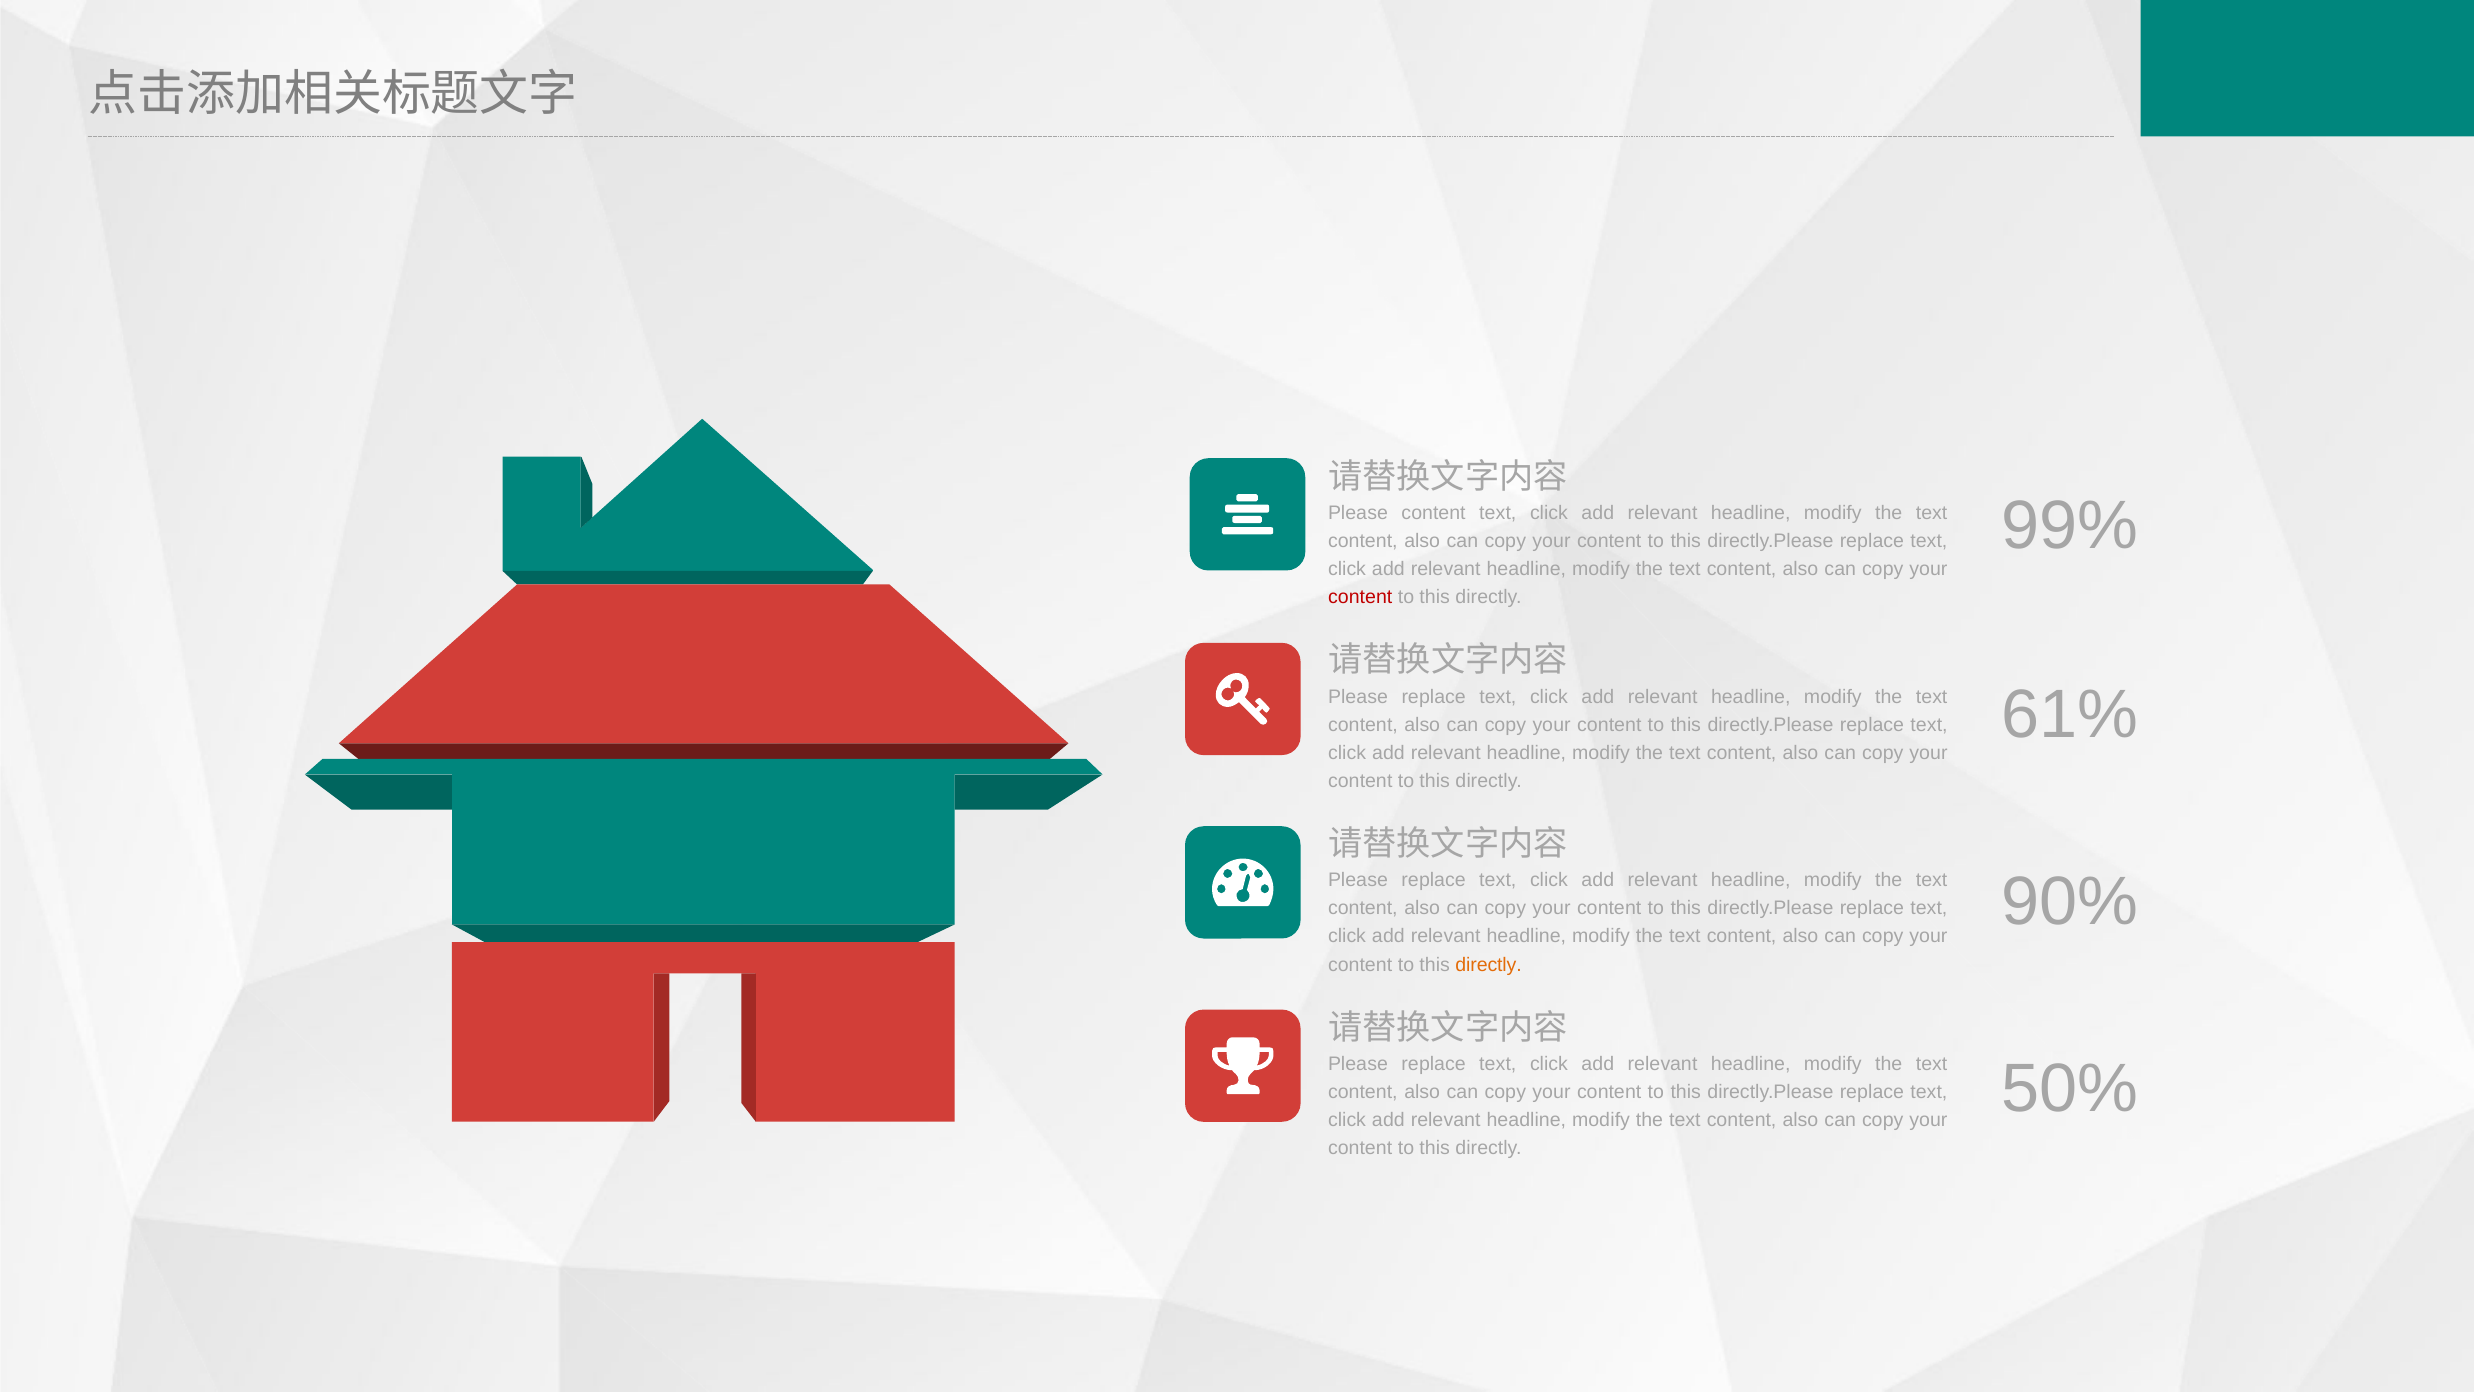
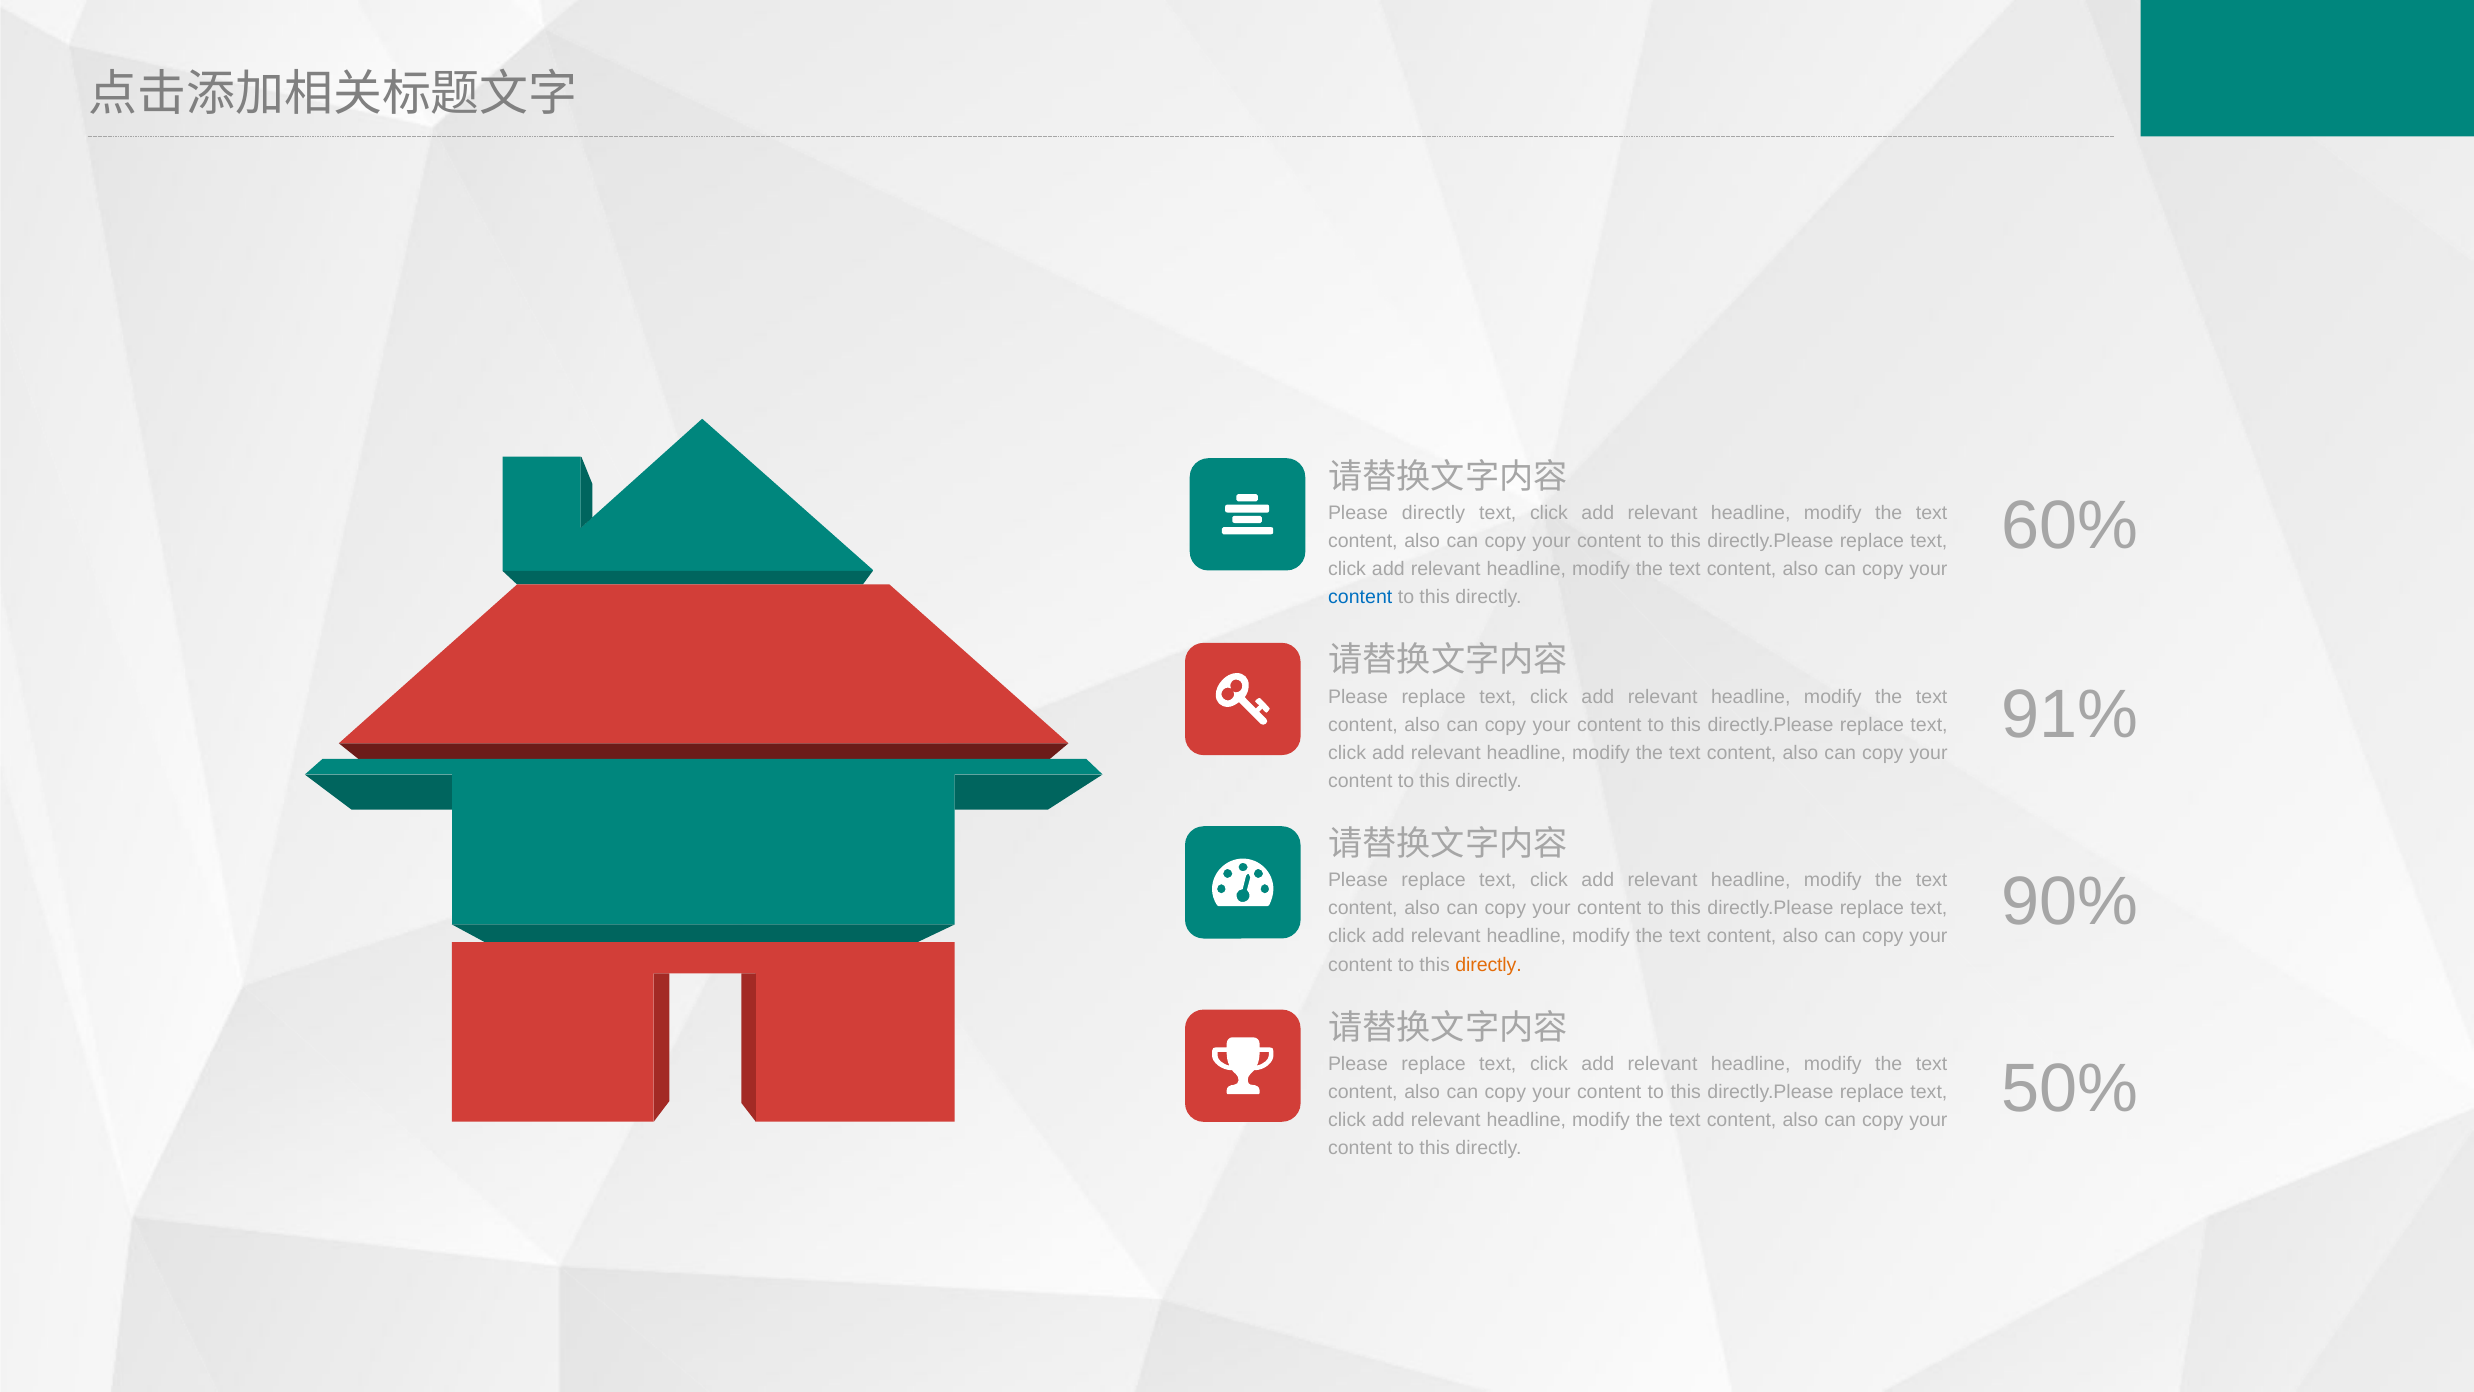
99%: 99% -> 60% (2070, 526)
Please content: content -> directly (1433, 513)
content colour: red -> blue (1360, 597)
61%: 61% -> 91% (2070, 714)
